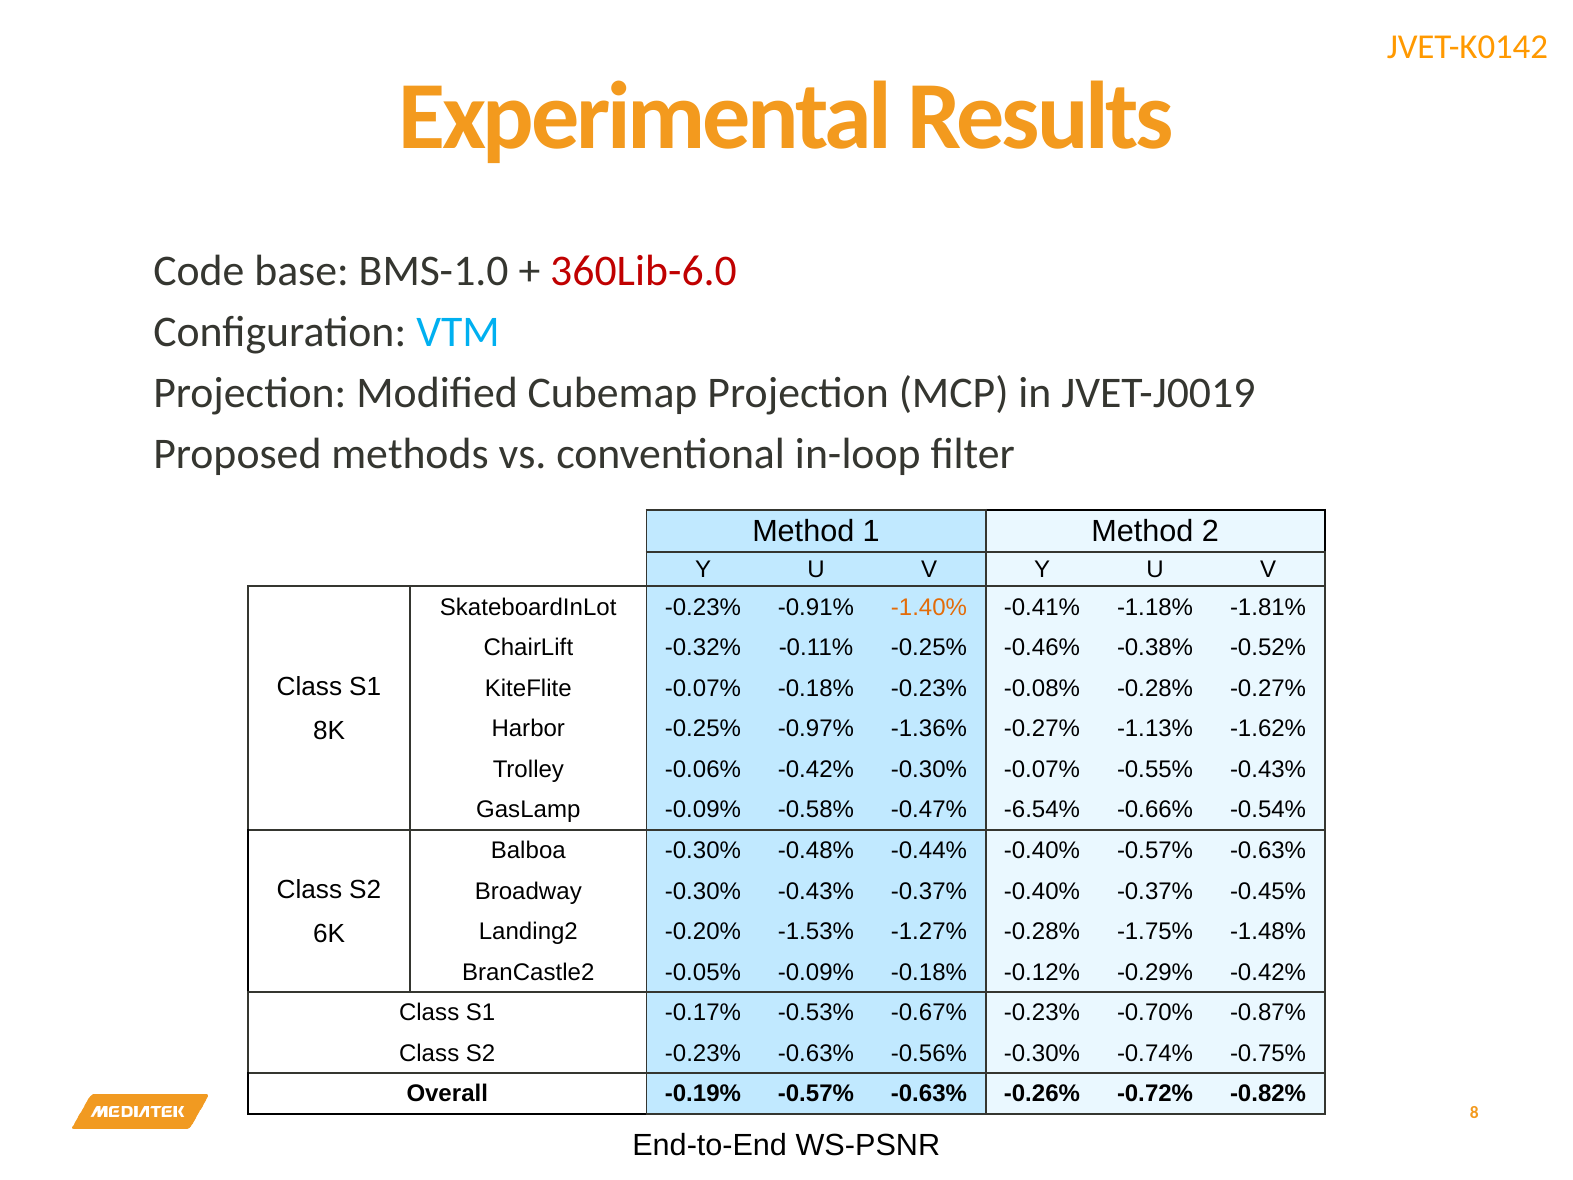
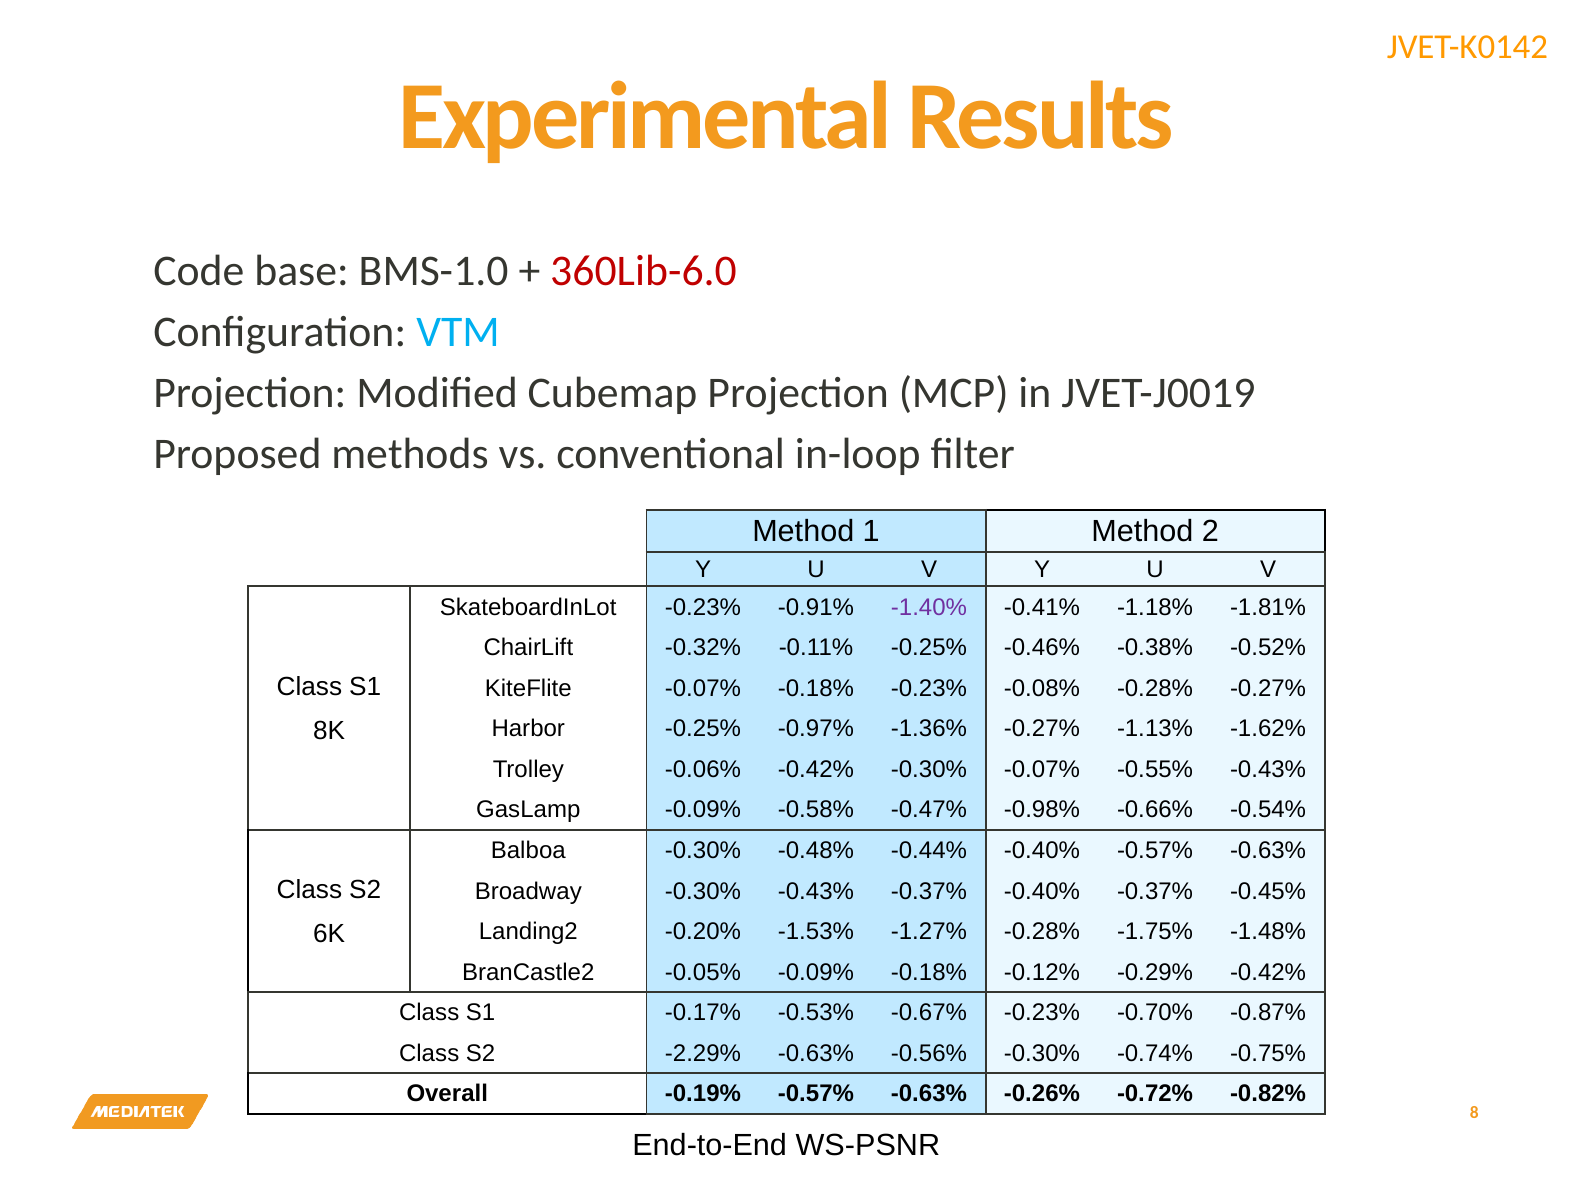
-1.40% colour: orange -> purple (929, 607)
-6.54%: -6.54% -> -0.98% (1042, 810)
S2 -0.23%: -0.23% -> -2.29% (703, 1053)
